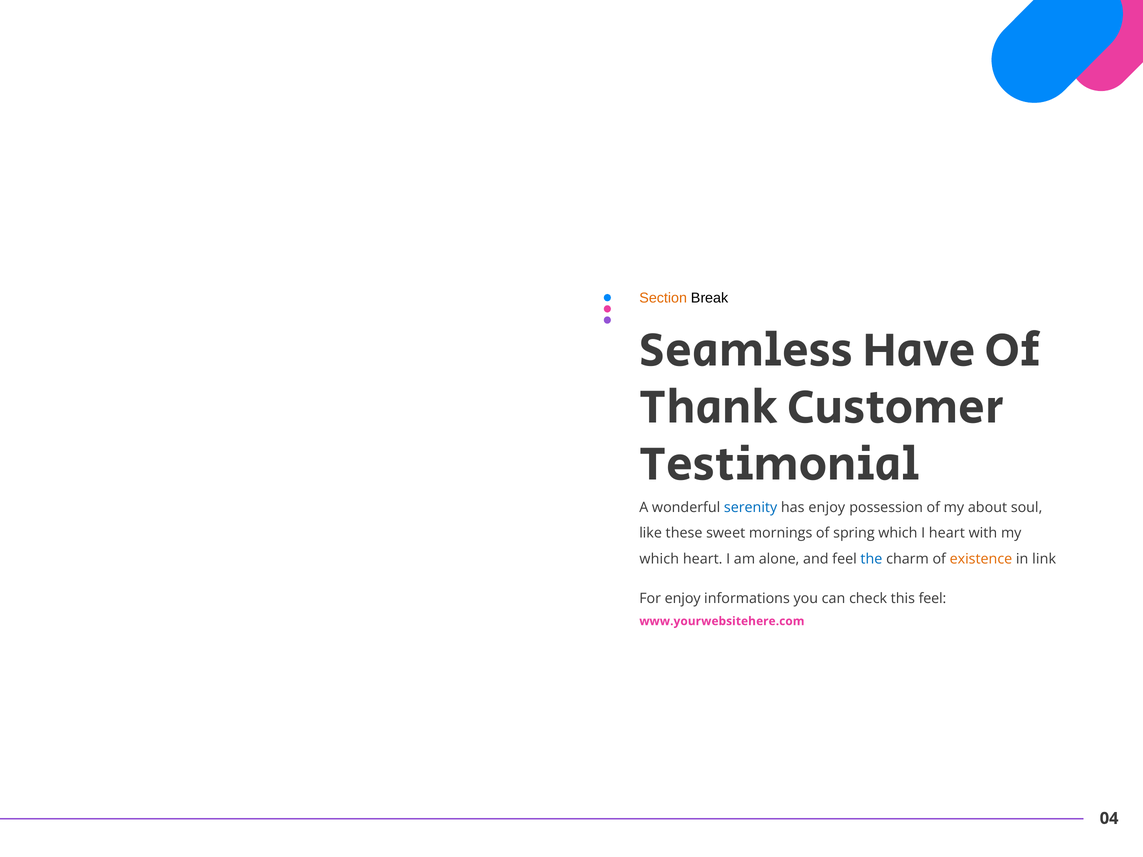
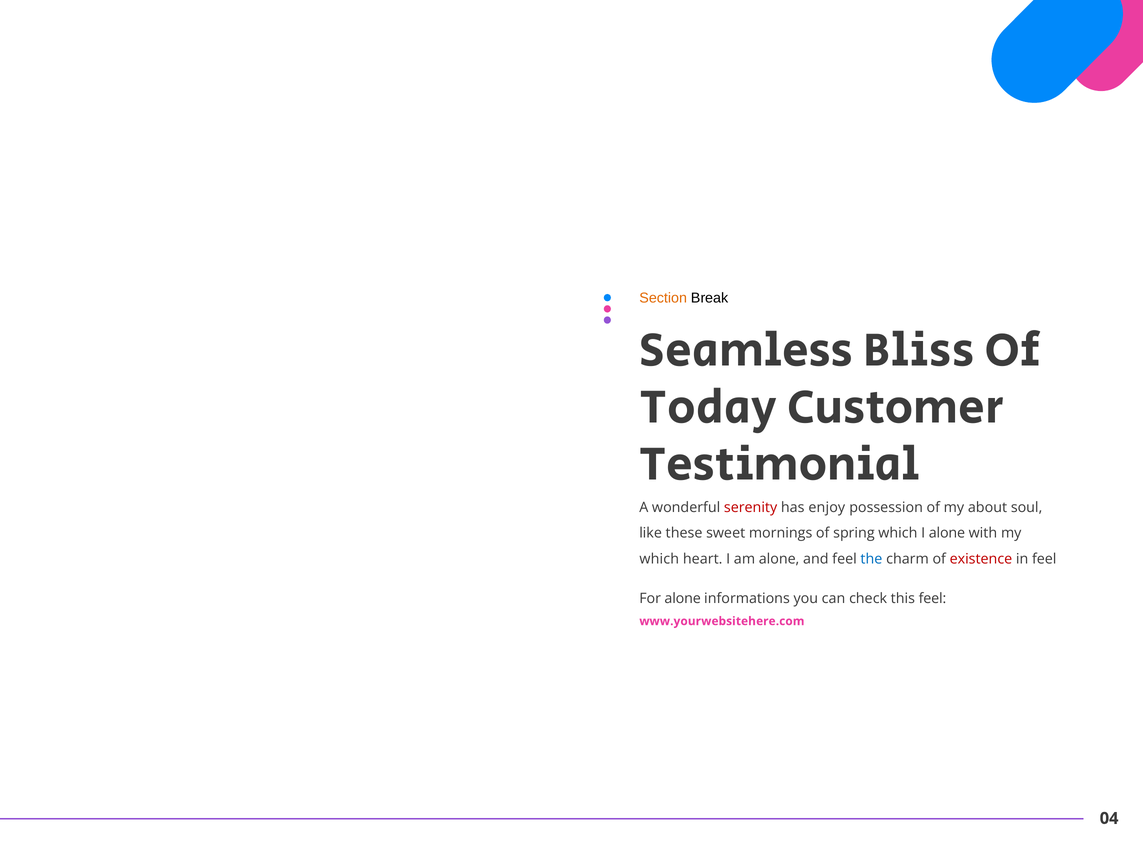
Have: Have -> Bliss (919, 350)
Thank: Thank -> Today (708, 407)
serenity colour: blue -> red (751, 508)
I heart: heart -> alone (947, 533)
existence colour: orange -> red (981, 559)
in link: link -> feel (1044, 559)
For enjoy: enjoy -> alone (683, 599)
